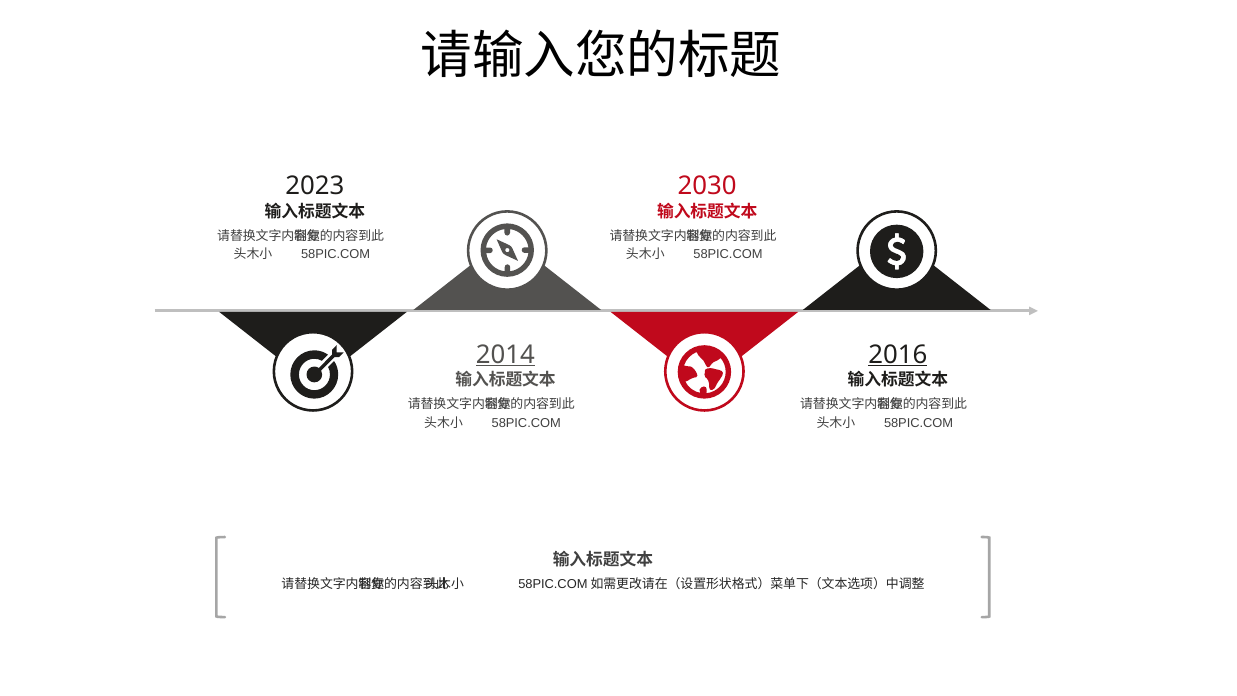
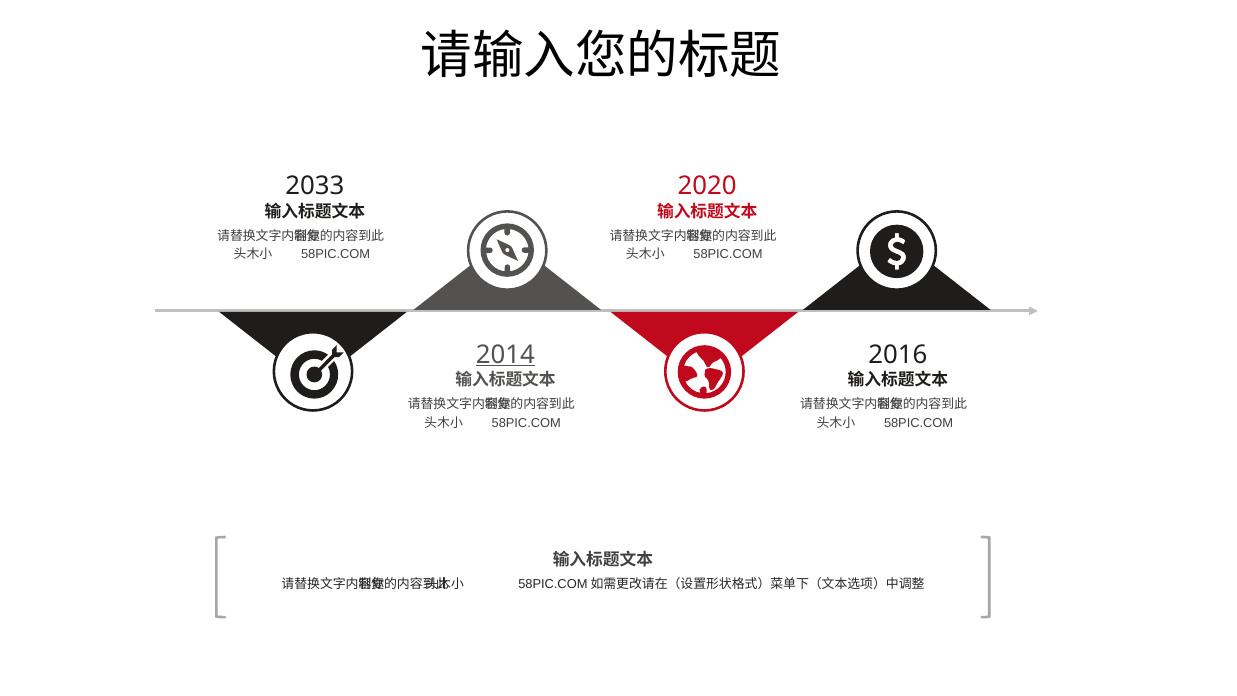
2023: 2023 -> 2033 (315, 186)
2030: 2030 -> 2020 (707, 186)
2016 underline: present -> none (898, 354)
